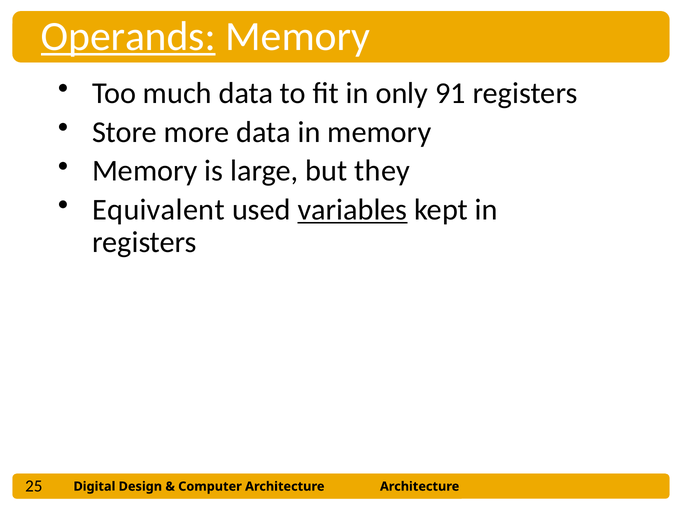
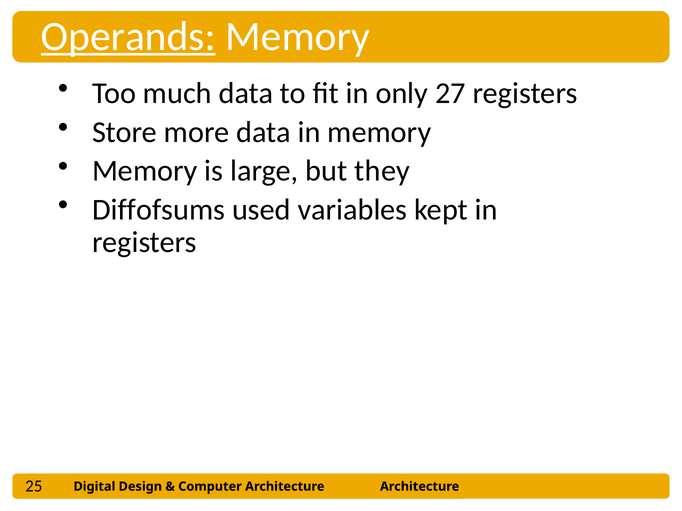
91: 91 -> 27 (450, 93)
Equivalent: Equivalent -> Diffofsums (159, 210)
variables underline: present -> none (353, 210)
